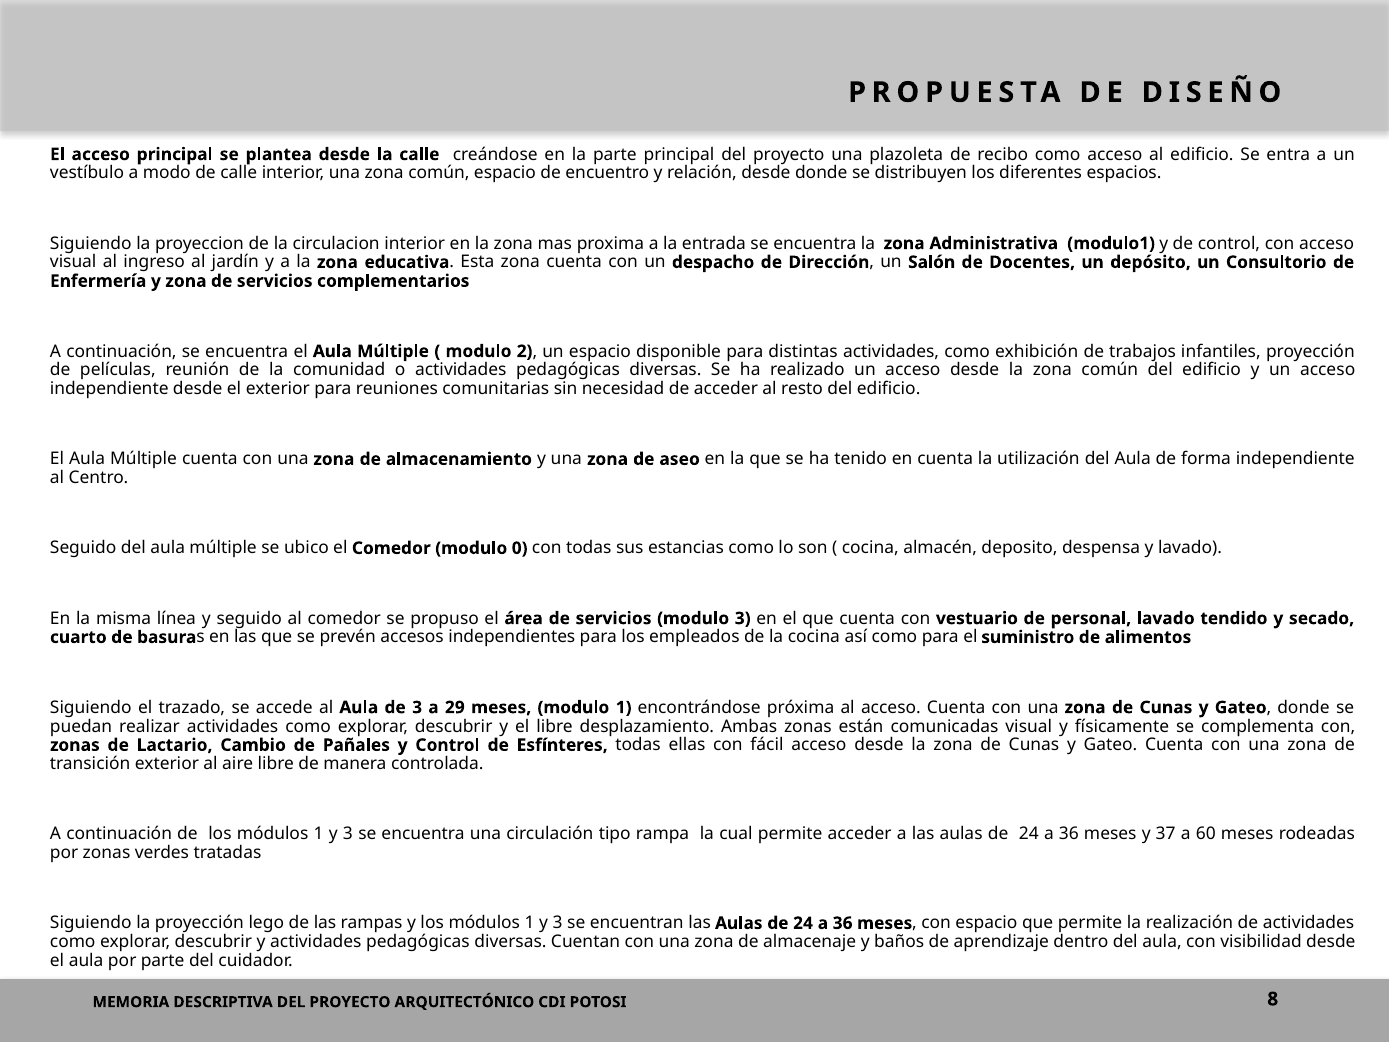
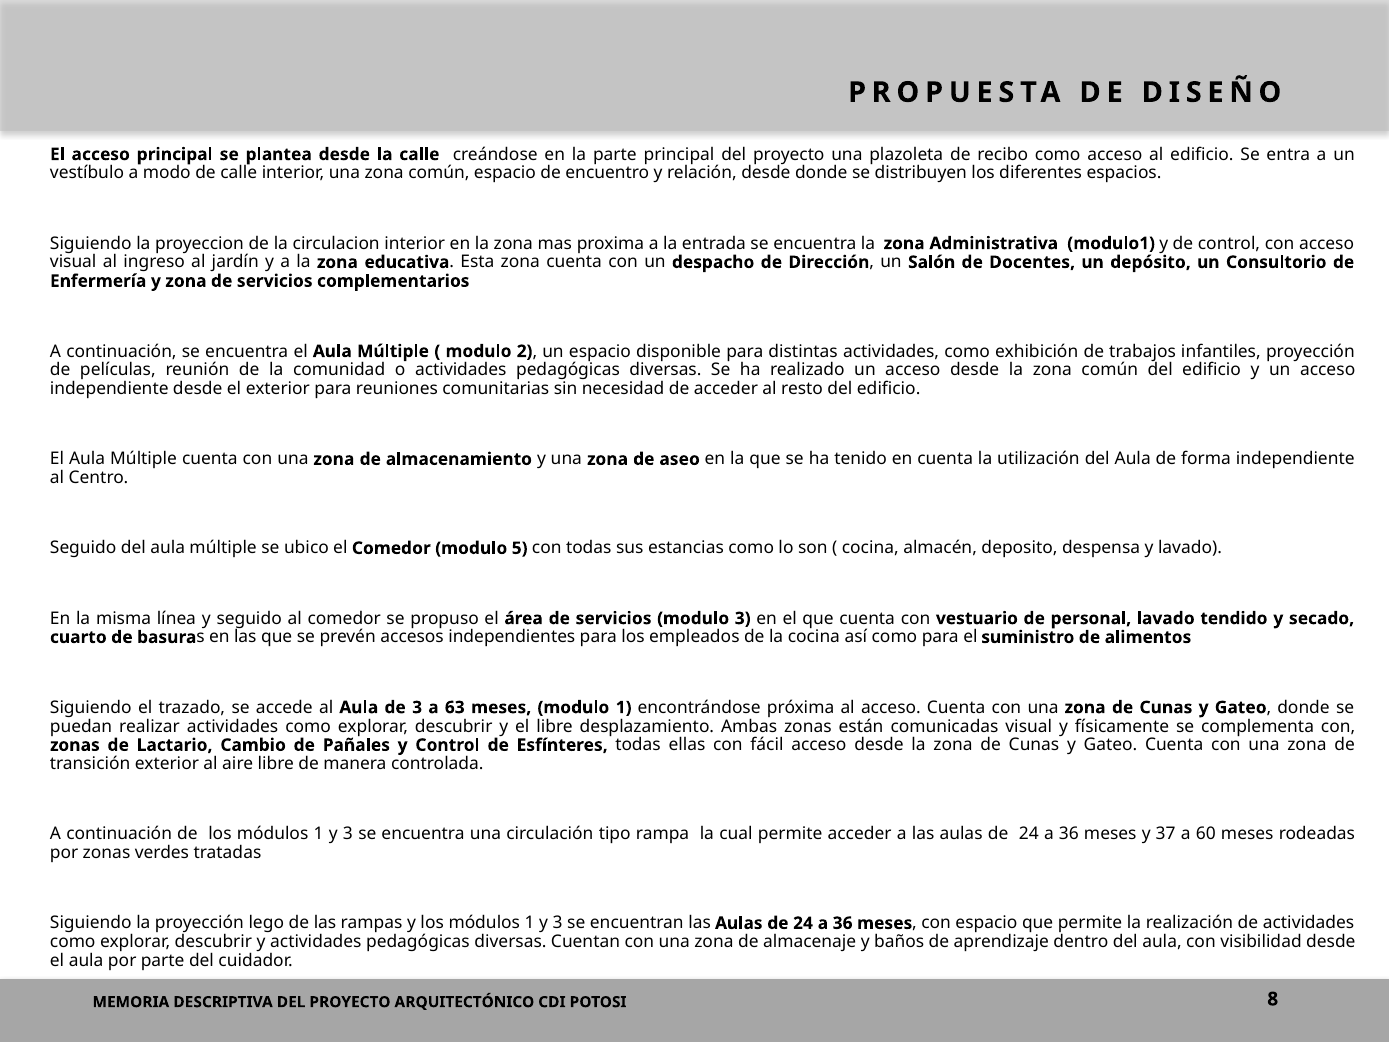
0: 0 -> 5 (520, 548)
29: 29 -> 63 (455, 707)
